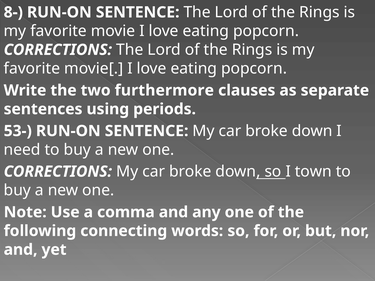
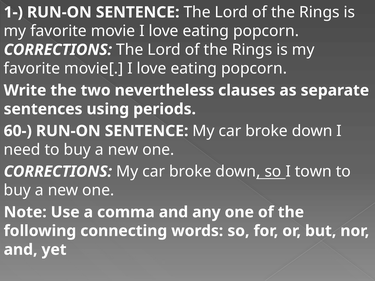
8-: 8- -> 1- (13, 12)
furthermore: furthermore -> nevertheless (164, 90)
53-: 53- -> 60- (18, 131)
